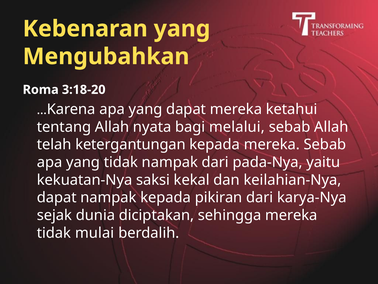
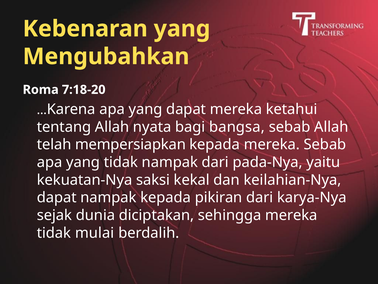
3:18-20: 3:18-20 -> 7:18-20 (84, 90)
melalui: melalui -> bangsa (237, 127)
ketergantungan: ketergantungan -> mempersiapkan (131, 144)
